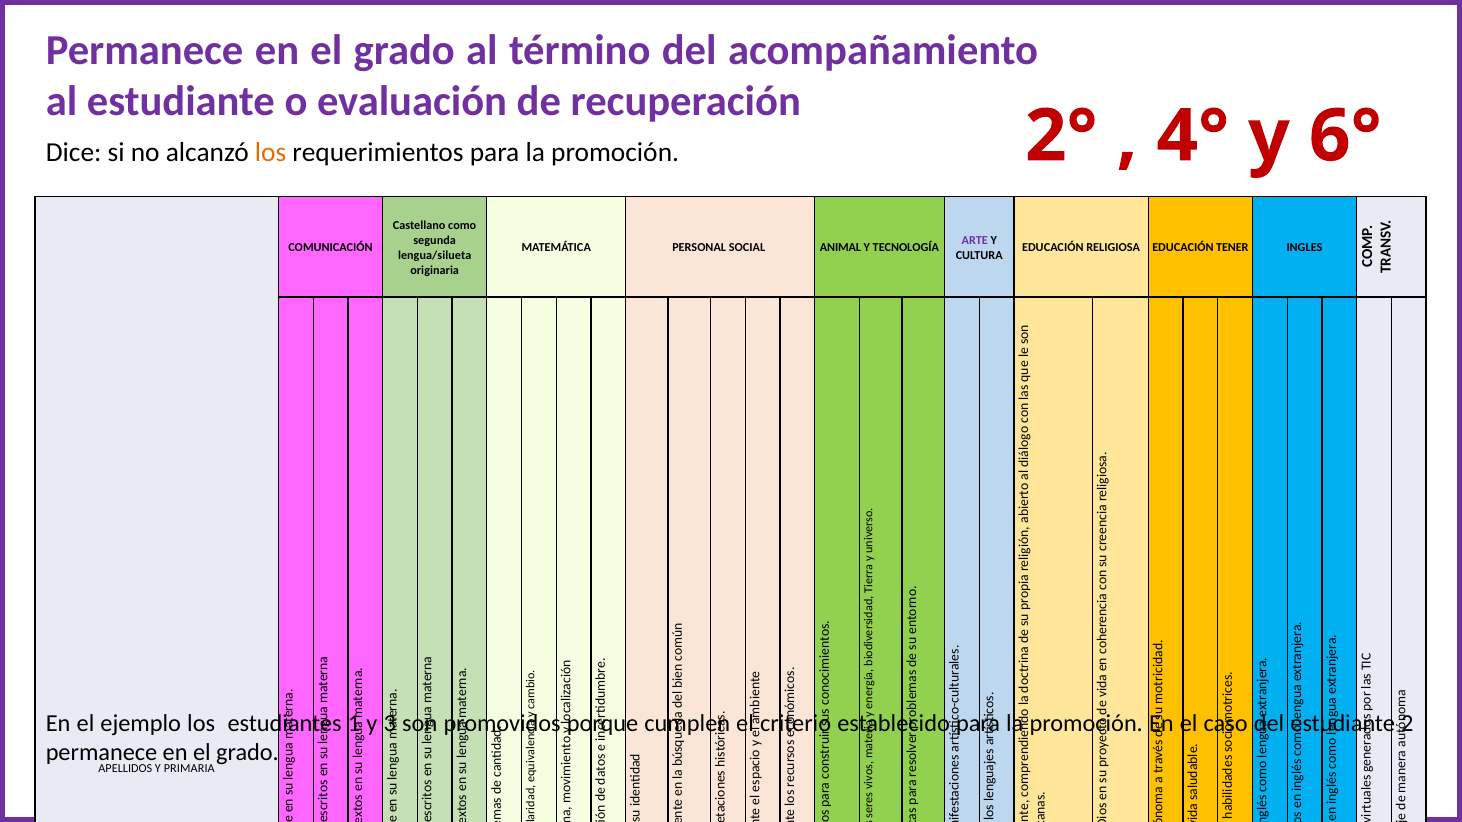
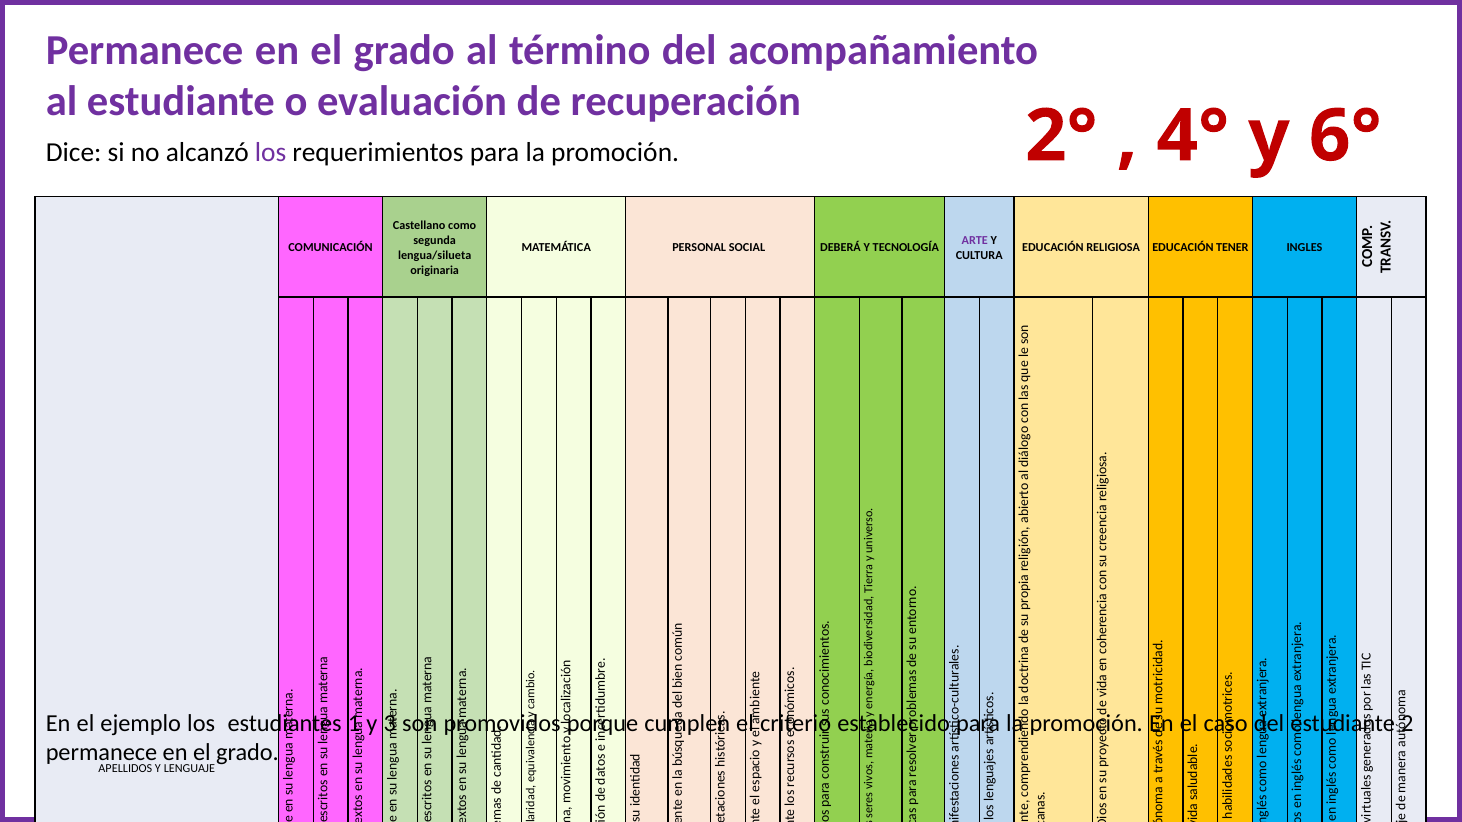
los colour: orange -> purple (271, 152)
ANIMAL: ANIMAL -> DEBERÁ (840, 248)
PRIMARIA: PRIMARIA -> LENGUAJE (189, 769)
